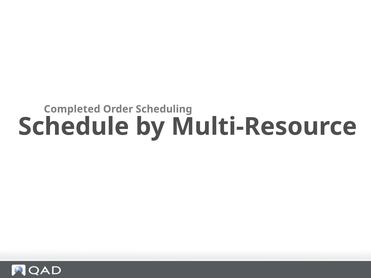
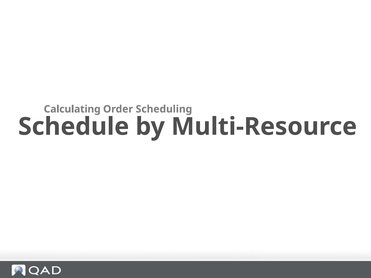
Completed: Completed -> Calculating (72, 109)
